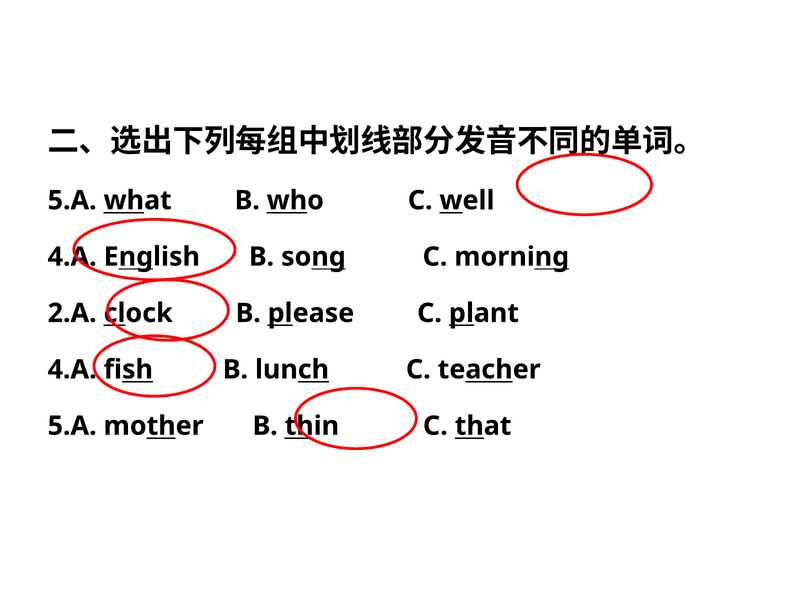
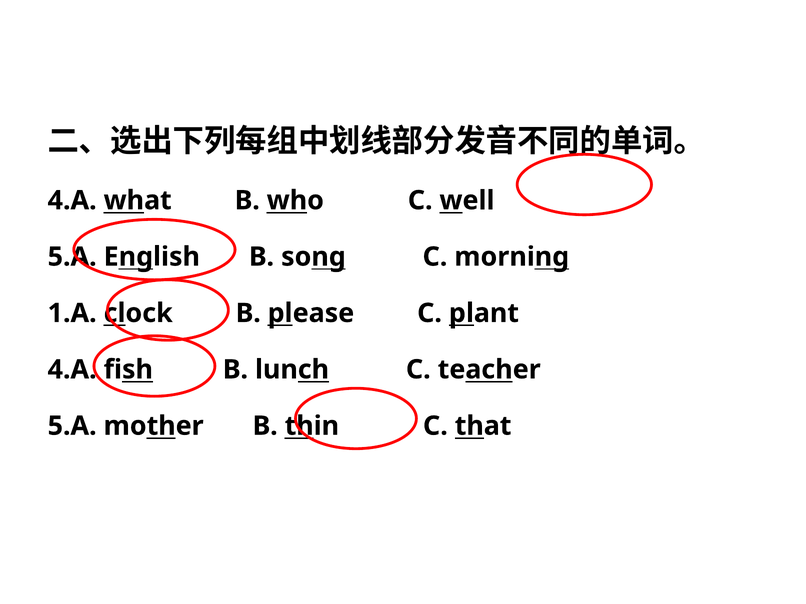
5.A: 5.A -> 4.A (72, 201)
4.A: 4.A -> 5.A (72, 257)
2.A: 2.A -> 1.A (72, 313)
